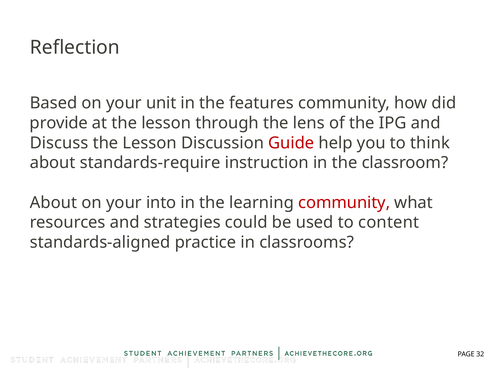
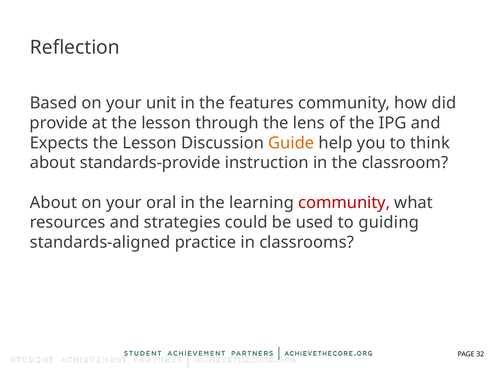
Discuss: Discuss -> Expects (59, 143)
Guide colour: red -> orange (291, 143)
standards-require: standards-require -> standards-provide (150, 163)
into: into -> oral (161, 202)
content: content -> guiding (389, 222)
